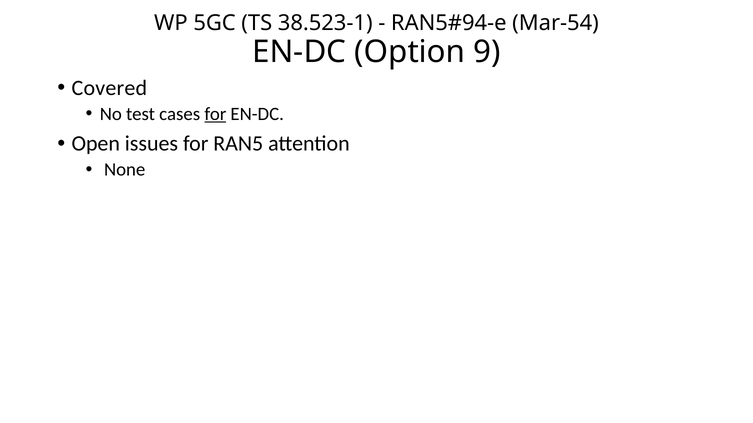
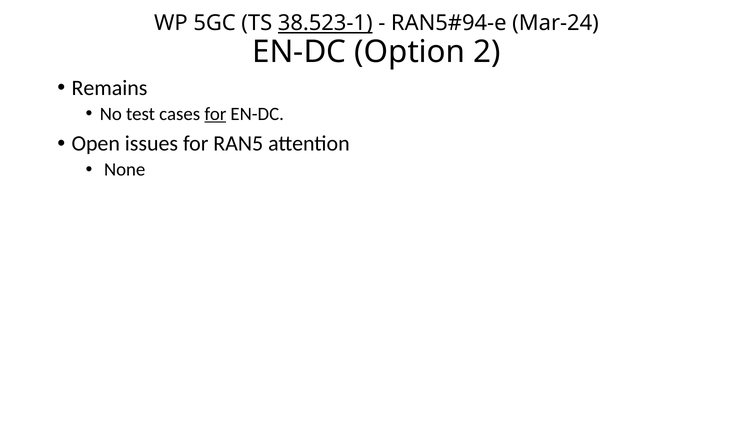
38.523-1 underline: none -> present (325, 23)
Mar-54: Mar-54 -> Mar-24 (556, 23)
9: 9 -> 2 (487, 52)
Covered: Covered -> Remains (109, 88)
